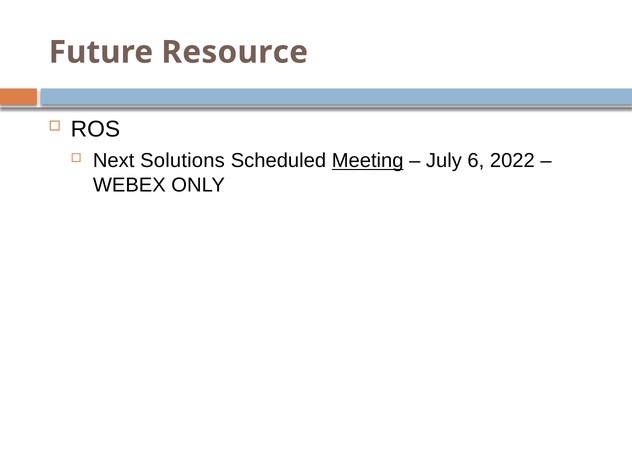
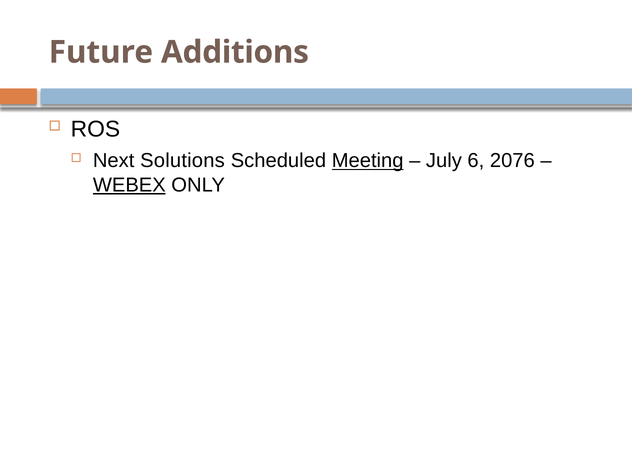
Resource: Resource -> Additions (235, 52)
2022: 2022 -> 2076 (512, 161)
WEBEX underline: none -> present (129, 185)
